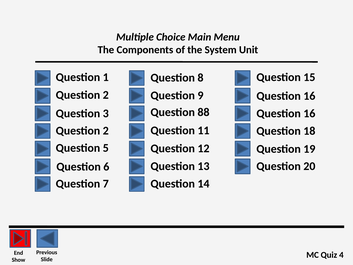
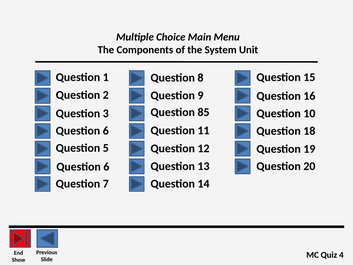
88: 88 -> 85 (203, 112)
16: 16 -> 10 (309, 113)
2: 2 -> 6 (106, 131)
